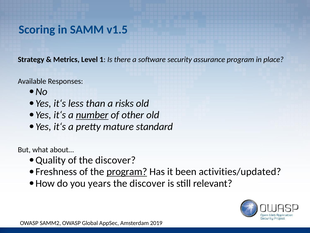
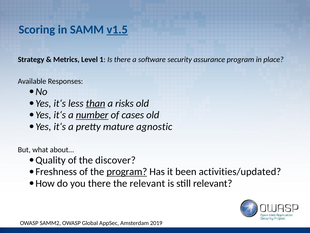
v1.5 underline: none -> present (117, 30)
than underline: none -> present (96, 103)
other: other -> cases (133, 115)
standard: standard -> agnostic (154, 126)
you years: years -> there (99, 183)
discover: discover -> relevant (147, 183)
